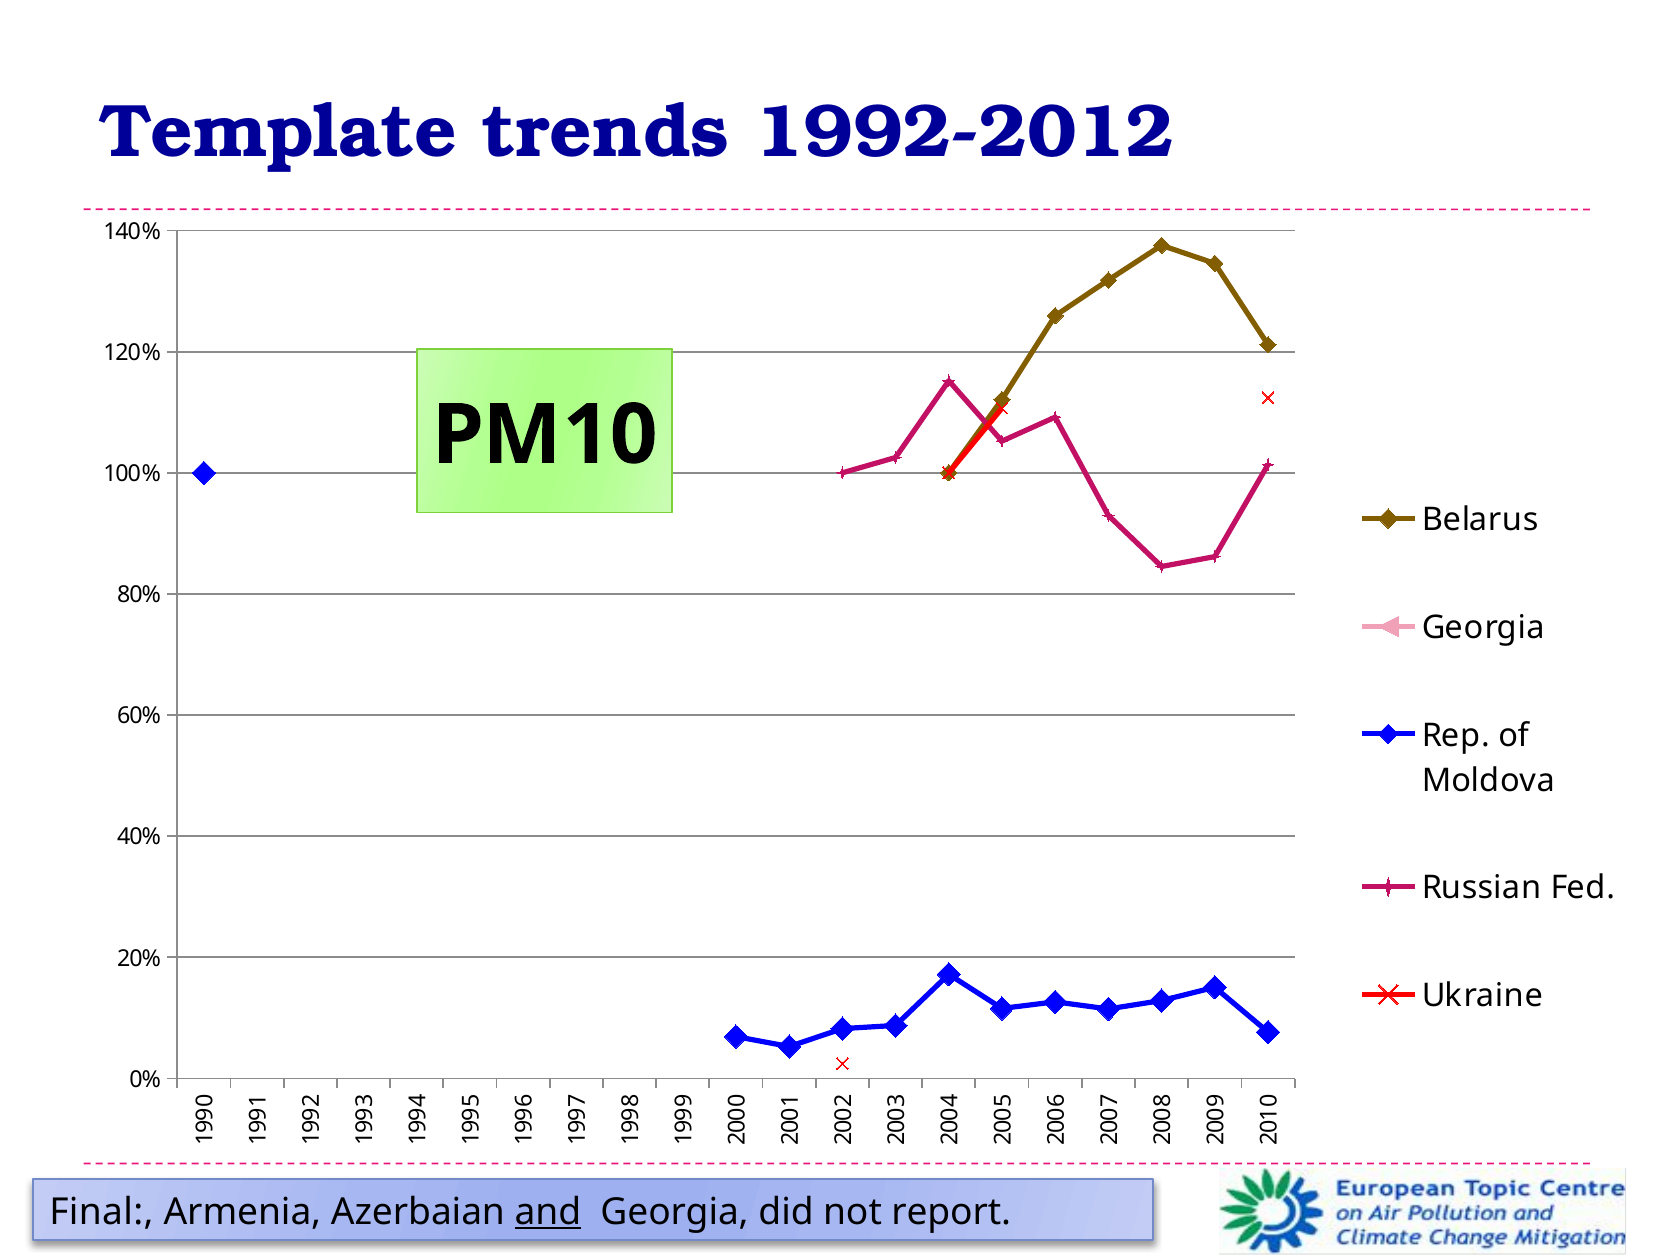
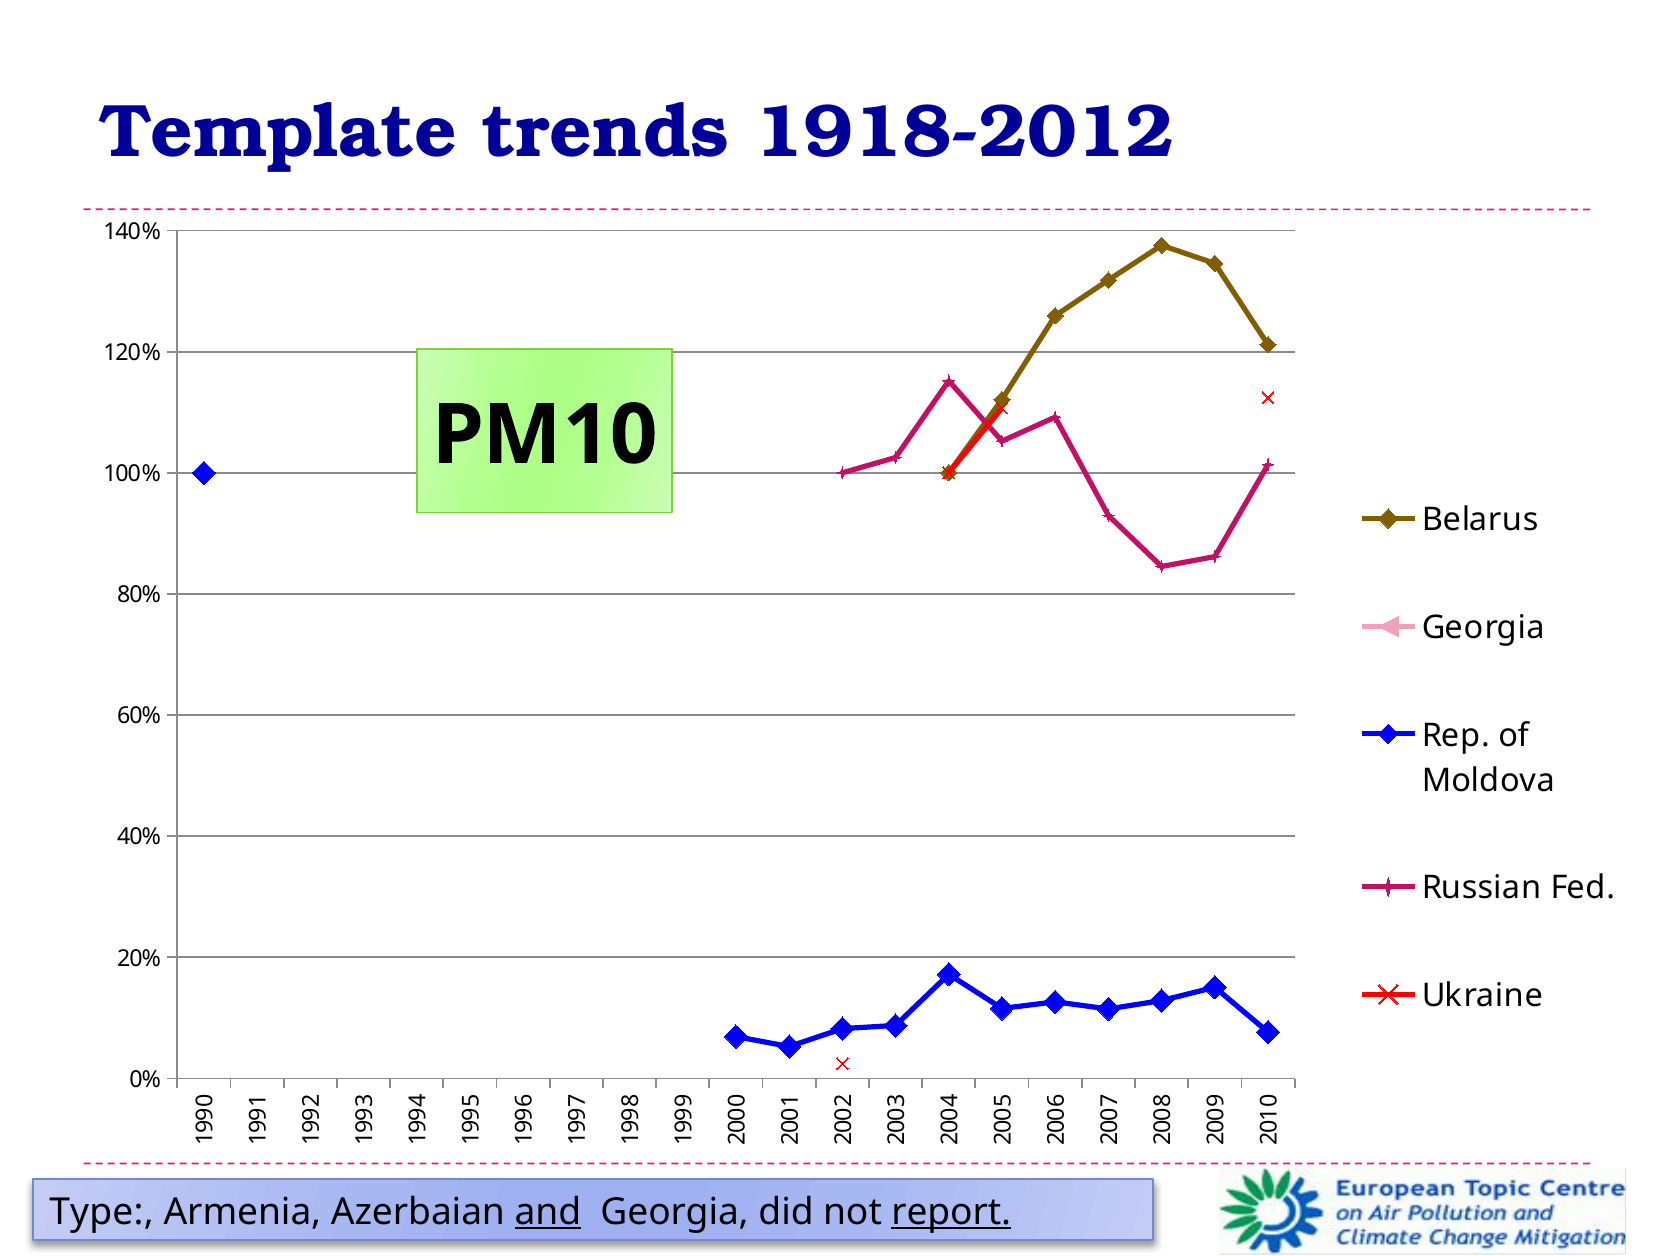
1992-2012: 1992-2012 -> 1918-2012 (965, 132)
Final: Final -> Type (102, 1212)
report underline: none -> present (951, 1212)
